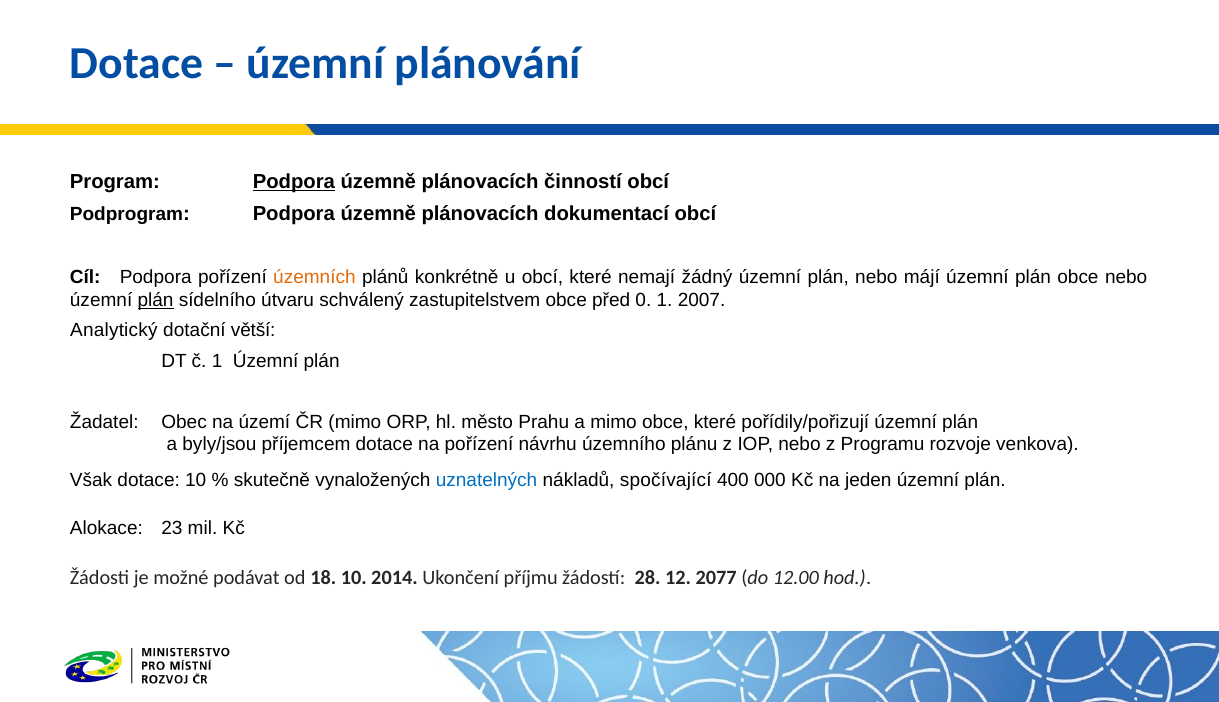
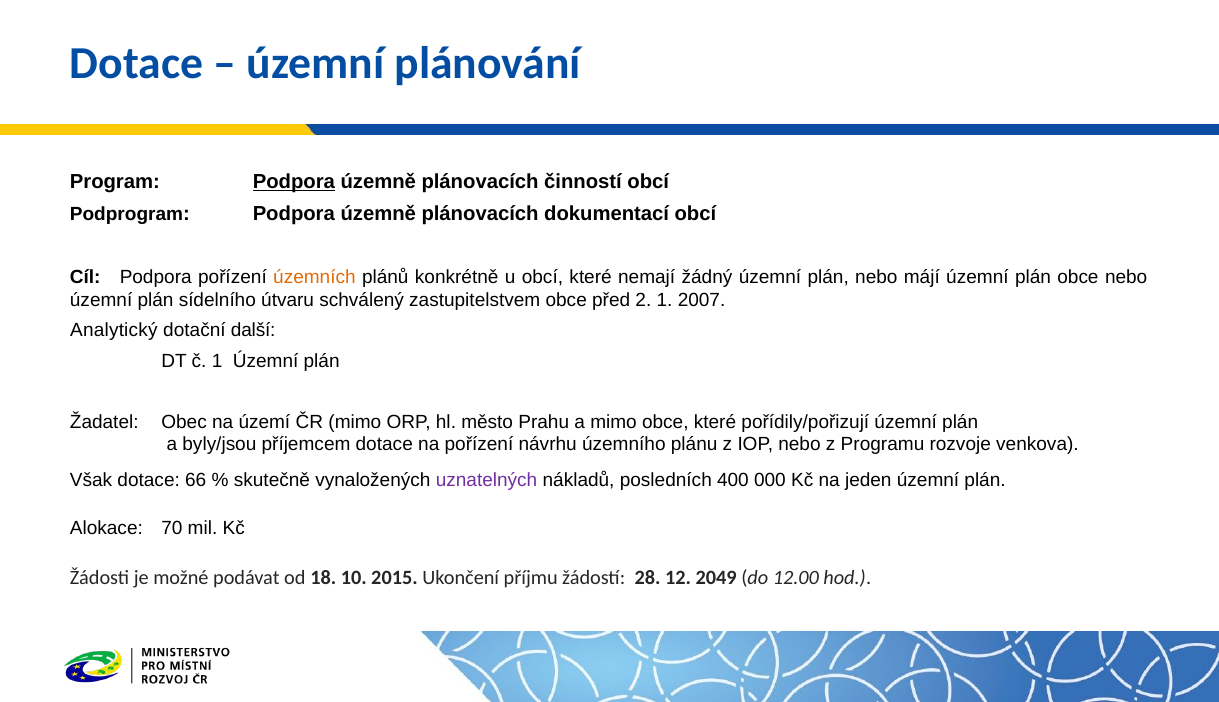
plán underline: present -> none (156, 300)
0: 0 -> 2 (643, 300)
větší: větší -> další (253, 330)
dotace 10: 10 -> 66 (196, 480)
uznatelných colour: blue -> purple (487, 480)
spočívající: spočívající -> posledních (666, 480)
23: 23 -> 70 (172, 529)
2014: 2014 -> 2015 (394, 578)
2077: 2077 -> 2049 (716, 578)
